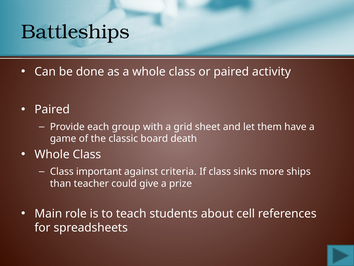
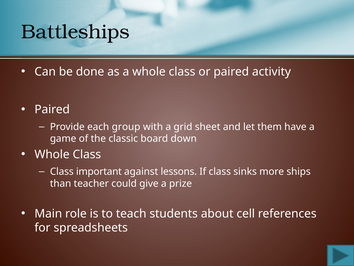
death: death -> down (184, 138)
criteria: criteria -> lessons (179, 171)
